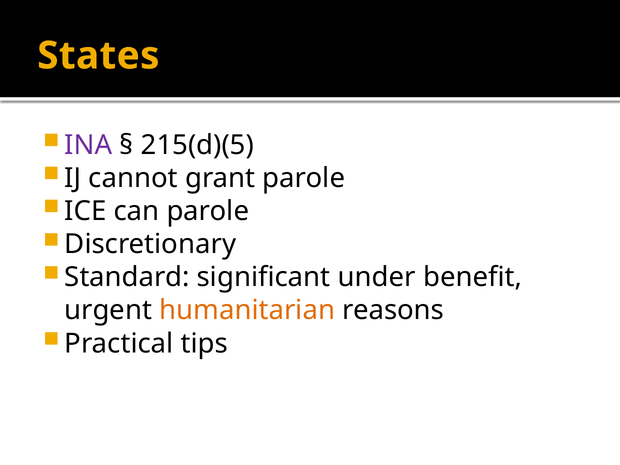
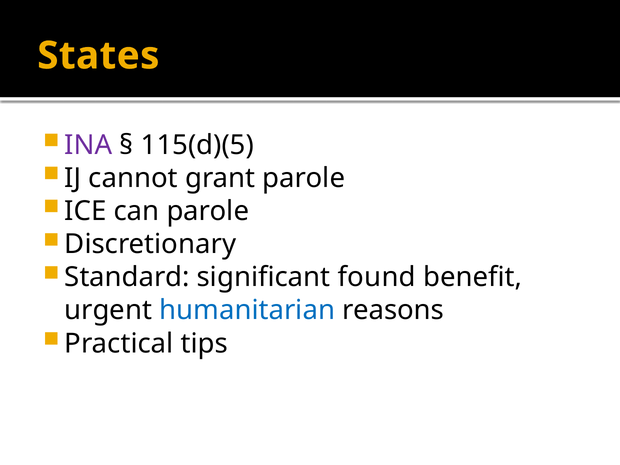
215(d)(5: 215(d)(5 -> 115(d)(5 (197, 145)
under: under -> found (377, 277)
humanitarian colour: orange -> blue (247, 310)
